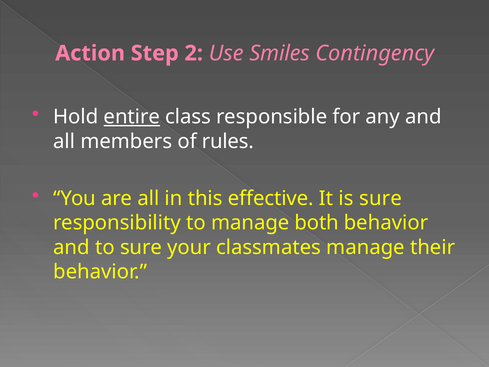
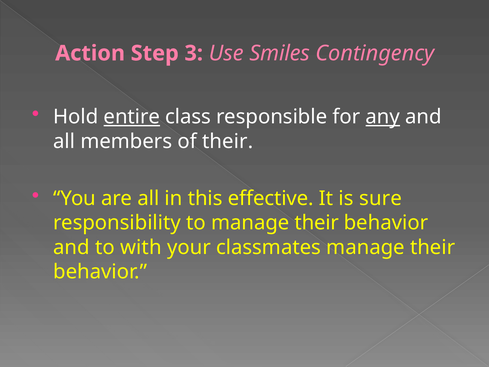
2: 2 -> 3 (194, 53)
any underline: none -> present (383, 117)
of rules: rules -> their (228, 141)
to manage both: both -> their (317, 223)
to sure: sure -> with (141, 247)
